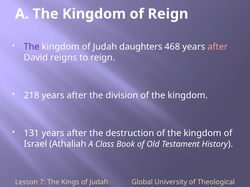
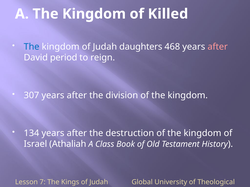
of Reign: Reign -> Killed (168, 14)
The colour: purple -> blue (32, 47)
reigns: reigns -> period (64, 58)
218: 218 -> 307 (31, 96)
131: 131 -> 134 (31, 133)
